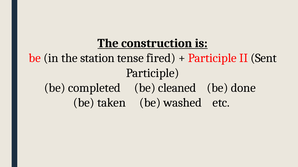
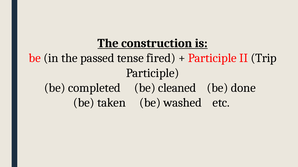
station: station -> passed (97, 58)
Sent: Sent -> Trip (264, 58)
